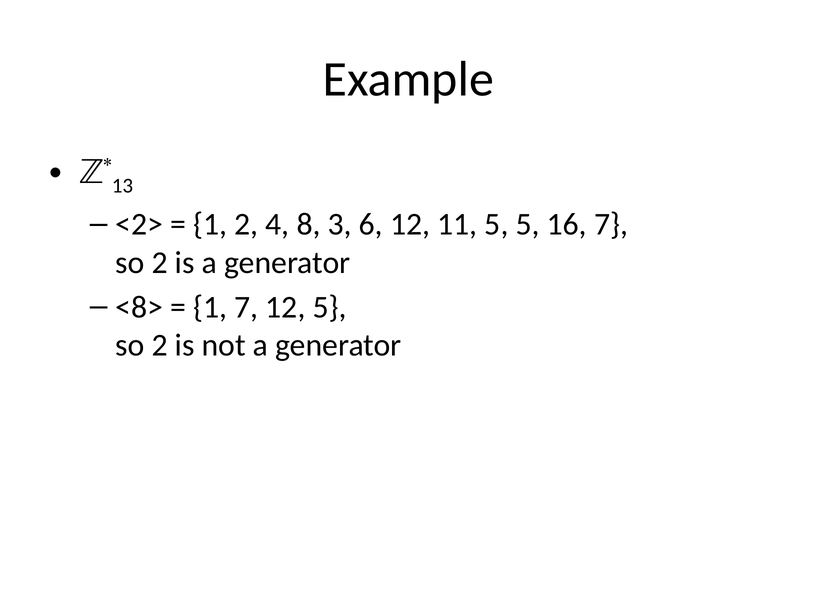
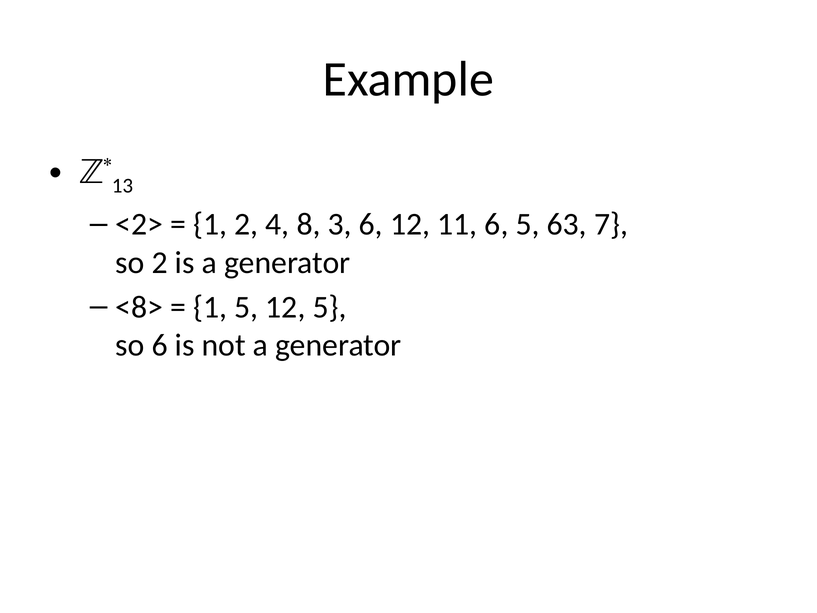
11 5: 5 -> 6 (496, 224)
16: 16 -> 63 (567, 224)
1 7: 7 -> 5 (246, 307)
2: 2 -> 6 (160, 345)
